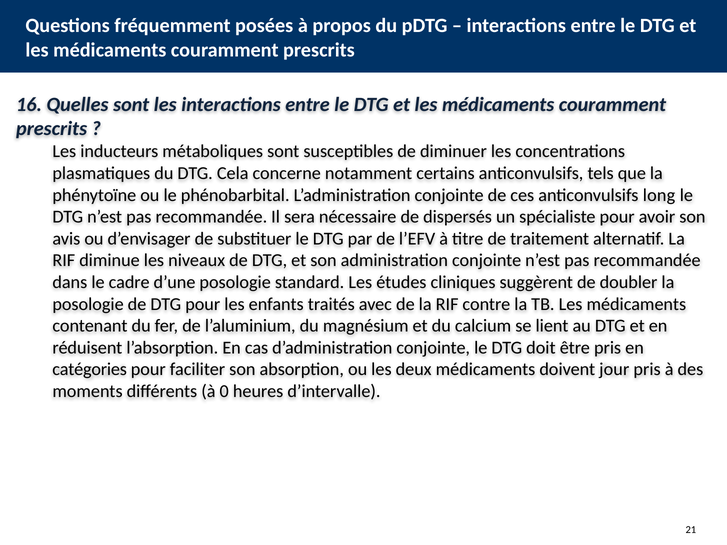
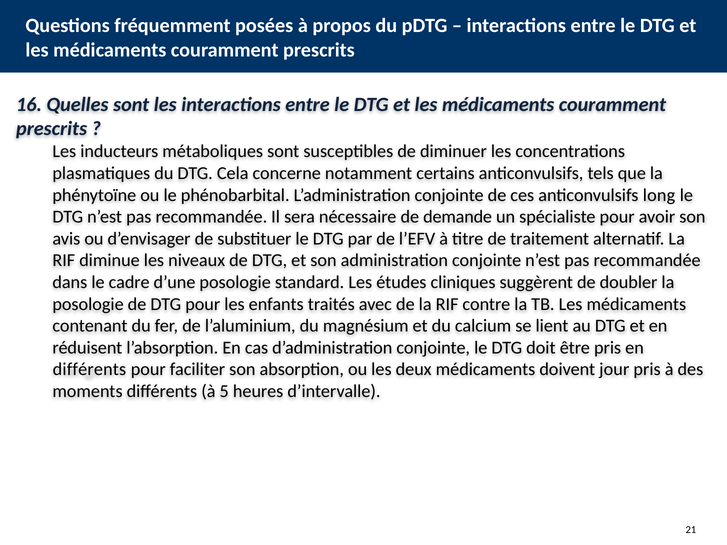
dispersés: dispersés -> demande (458, 217)
catégories: catégories -> différents (89, 370)
0: 0 -> 5 (224, 391)
